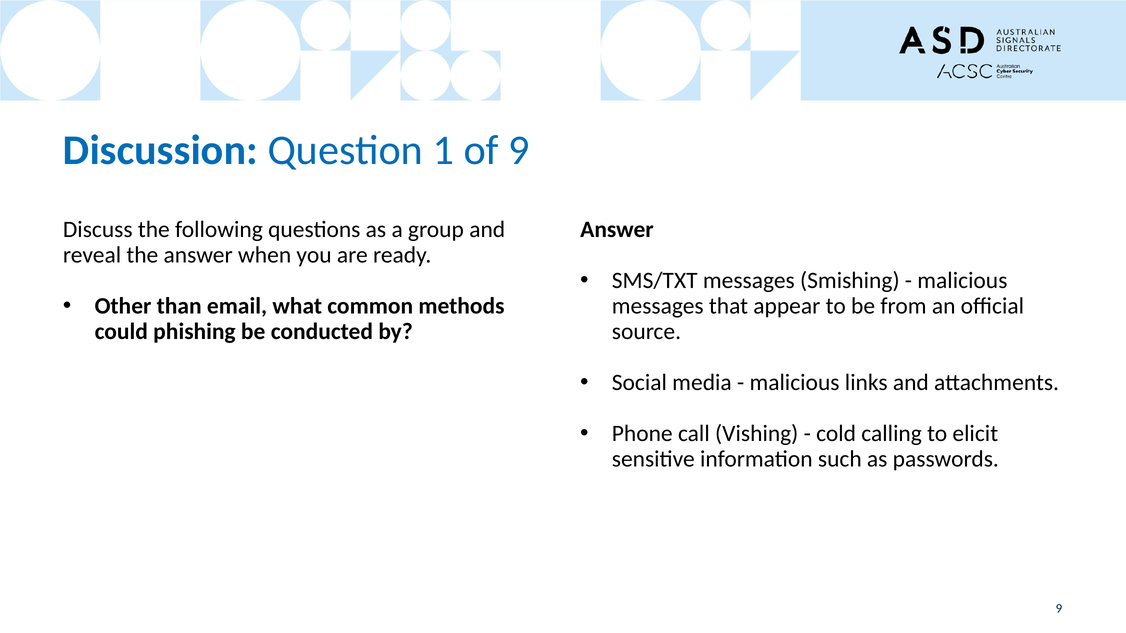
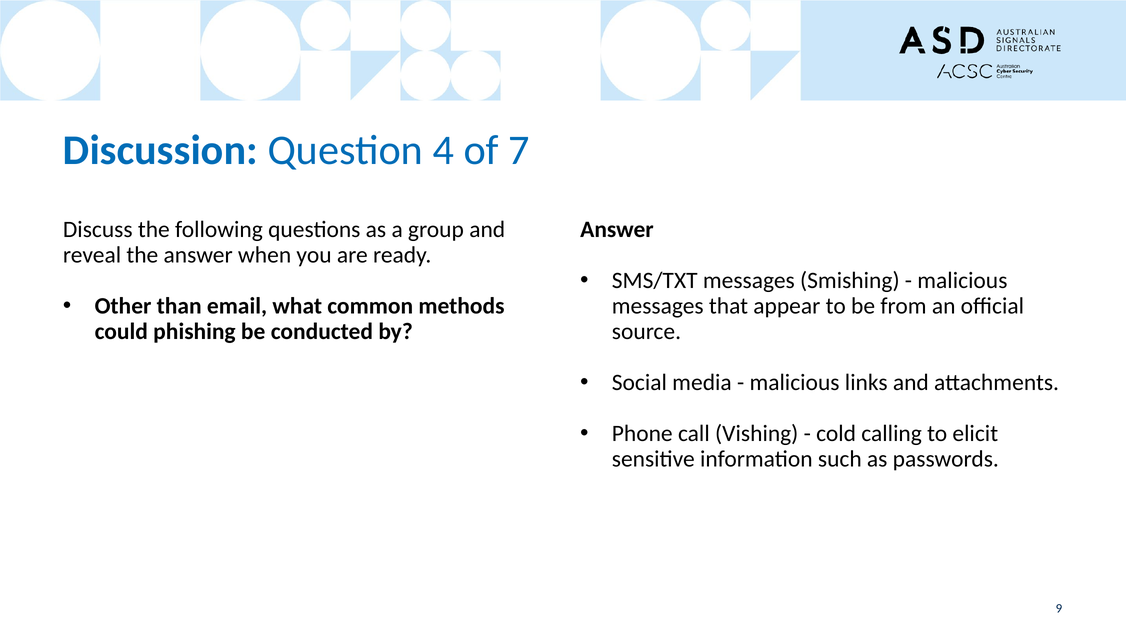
1: 1 -> 4 (443, 150)
of 9: 9 -> 7 (519, 150)
